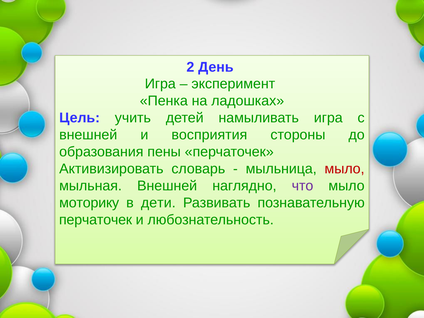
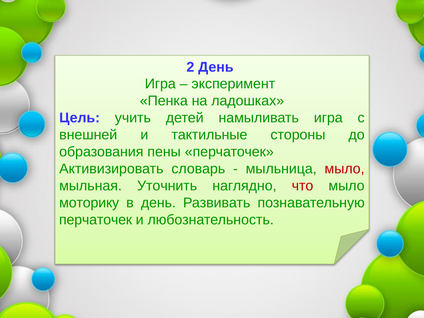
восприятия: восприятия -> тактильные (209, 135)
мыльная Внешней: Внешней -> Уточнить (167, 186)
что colour: purple -> red (303, 186)
в дети: дети -> день (158, 203)
